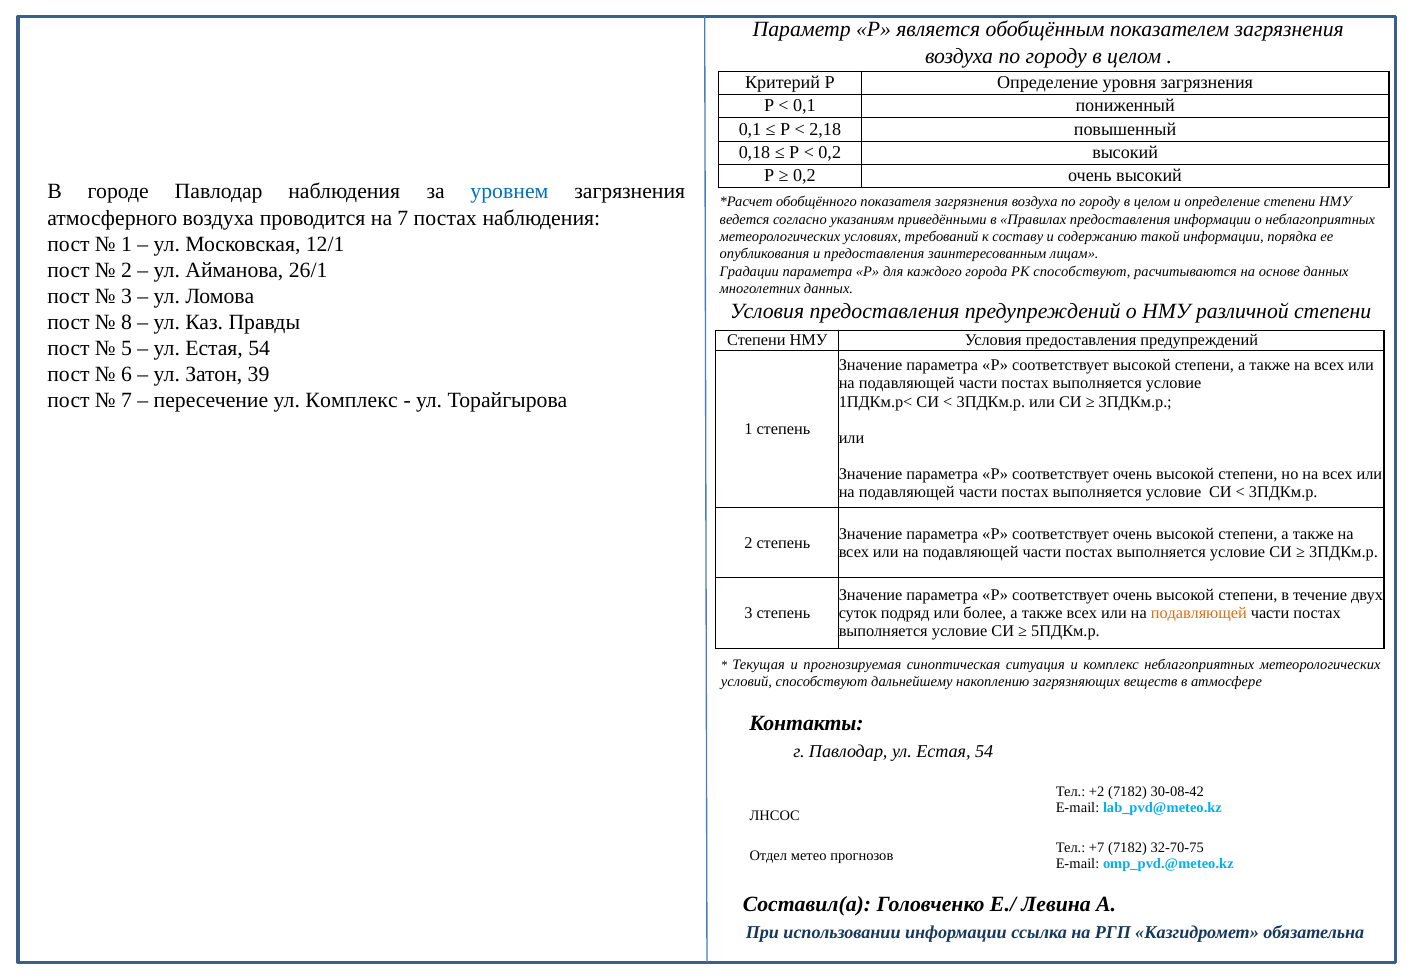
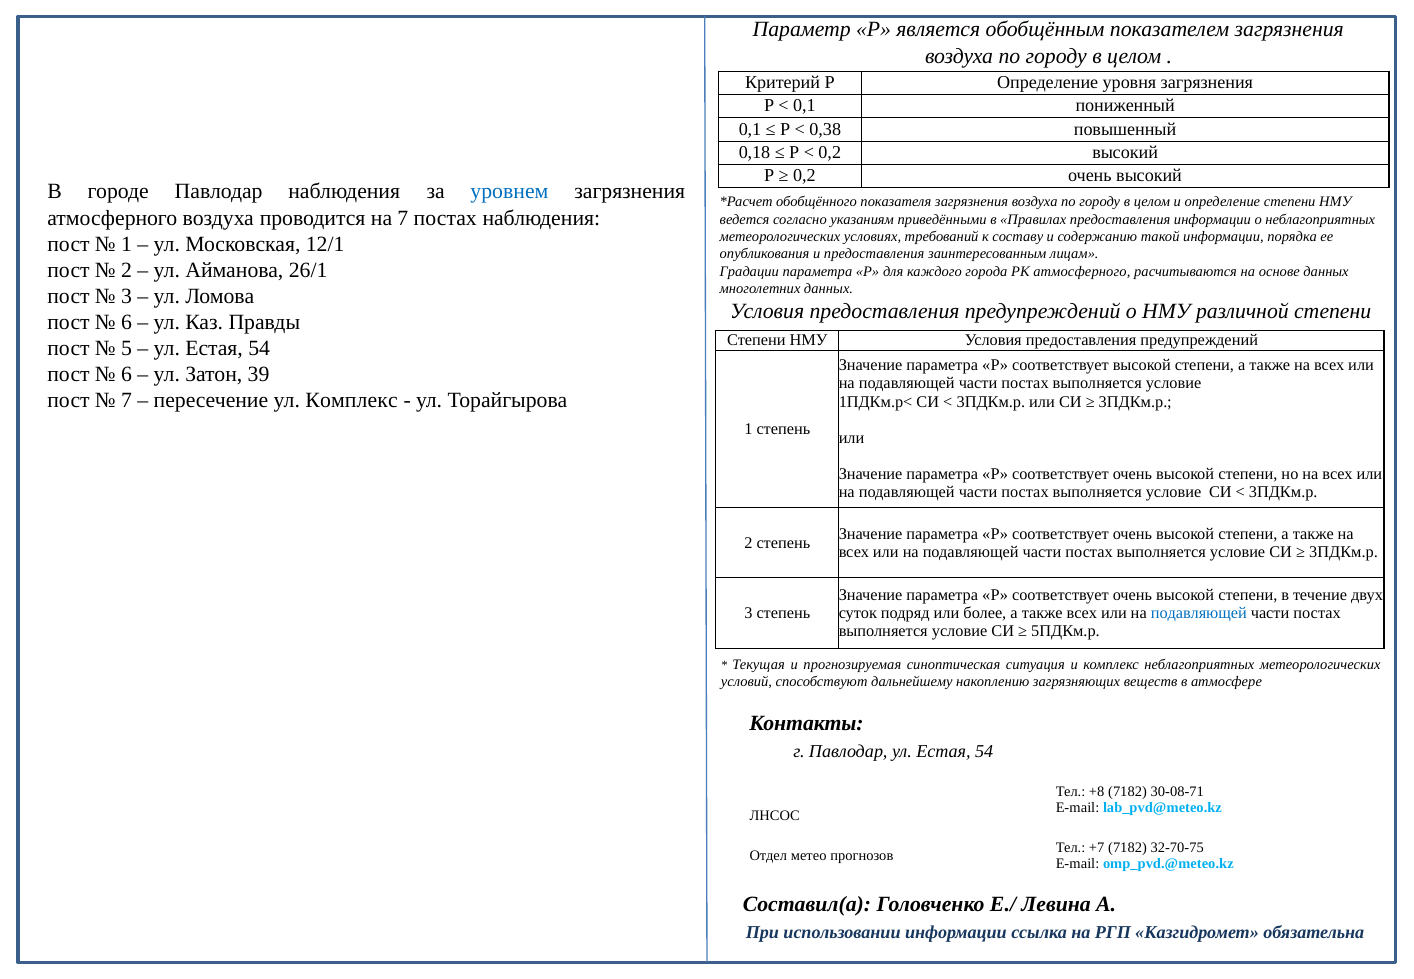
2,18: 2,18 -> 0,38 (825, 129)
РК способствуют: способствуют -> атмосферного (1082, 271)
8: 8 -> 6 (127, 322)
подавляющей colour: orange -> blue (1199, 613)
+2: +2 -> +8 (1097, 792)
30-08-42: 30-08-42 -> 30-08-71 (1177, 792)
